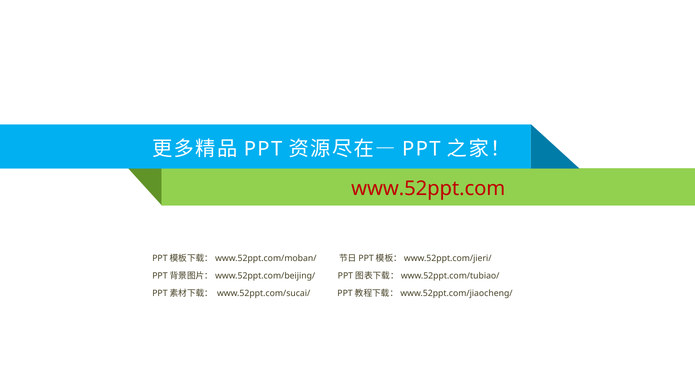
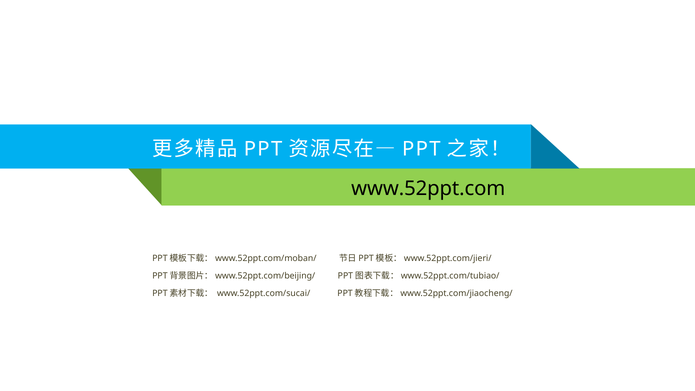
www.52ppt.com colour: red -> black (428, 188)
